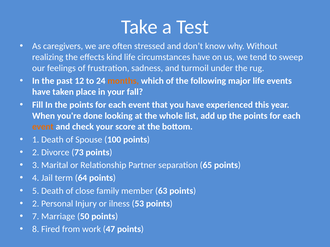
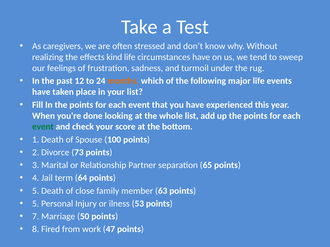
your fall: fall -> list (135, 92)
event colour: orange -> green (43, 127)
2: 2 -> 5 (36, 204)
